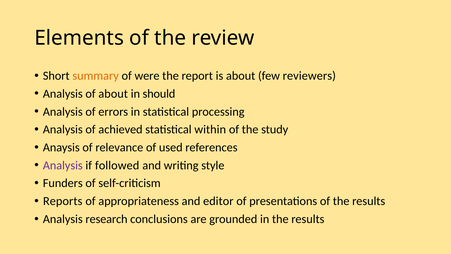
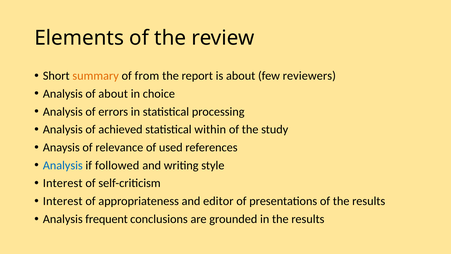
were: were -> from (147, 76)
should: should -> choice (159, 94)
Analysis colour: purple -> blue (63, 165)
Funders: Funders -> Interest (63, 183)
Reports: Reports -> Interest (63, 201)
research: research -> frequent (107, 219)
